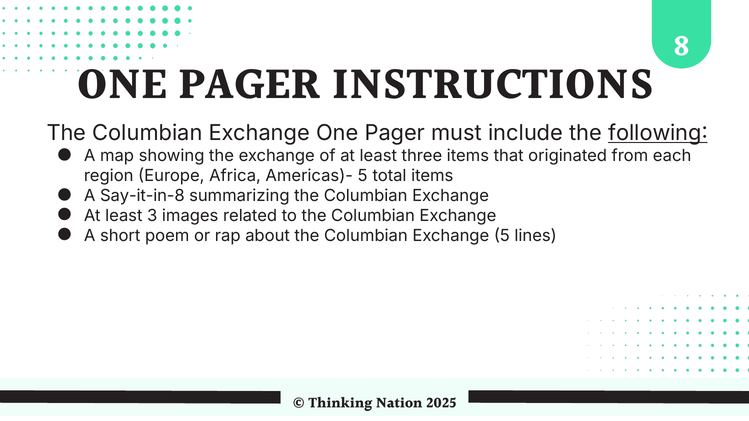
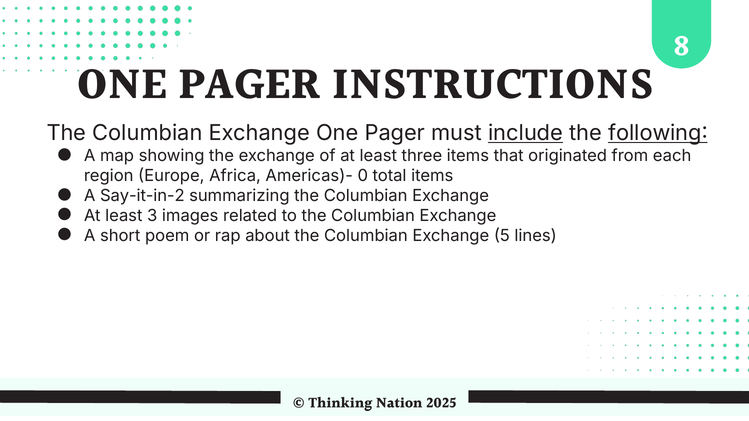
include underline: none -> present (526, 133)
Americas)- 5: 5 -> 0 (363, 176)
Say-it-in-8: Say-it-in-8 -> Say-it-in-2 (142, 196)
